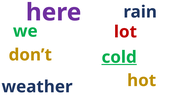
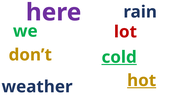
hot underline: none -> present (142, 81)
